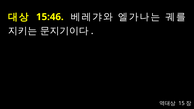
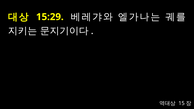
15:46: 15:46 -> 15:29 (50, 17)
